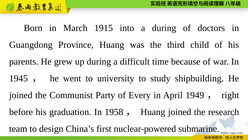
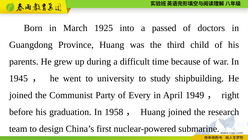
1915: 1915 -> 1925 (104, 28)
a during: during -> passed (164, 28)
